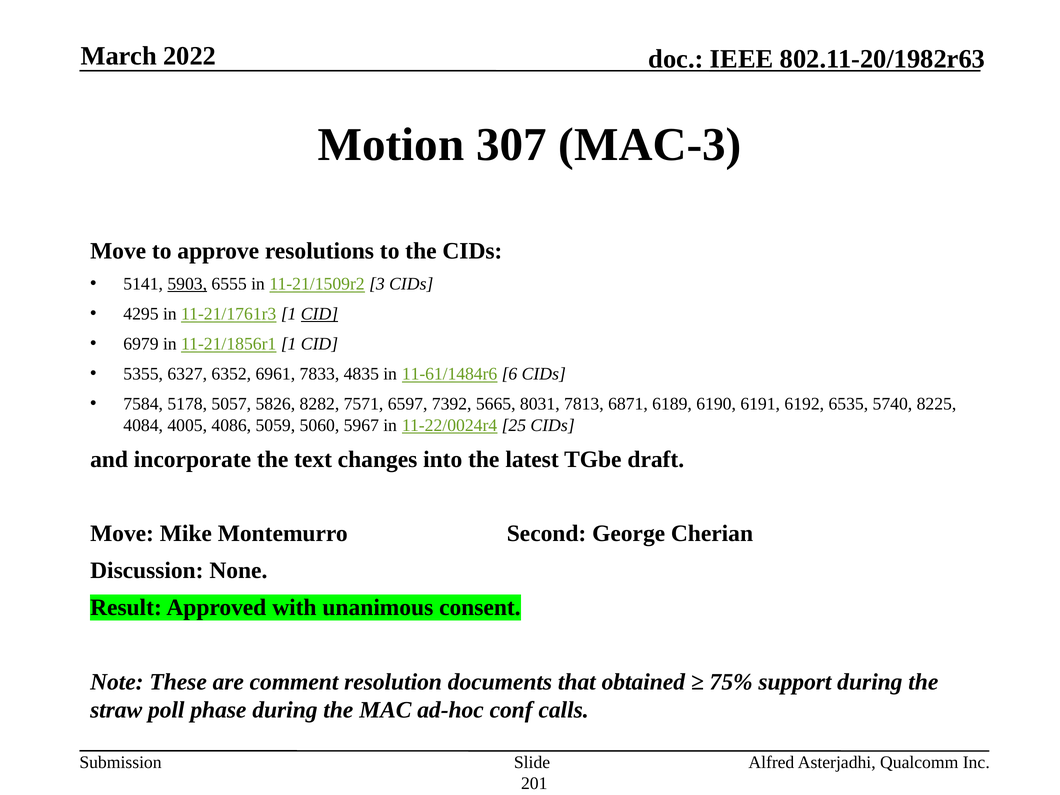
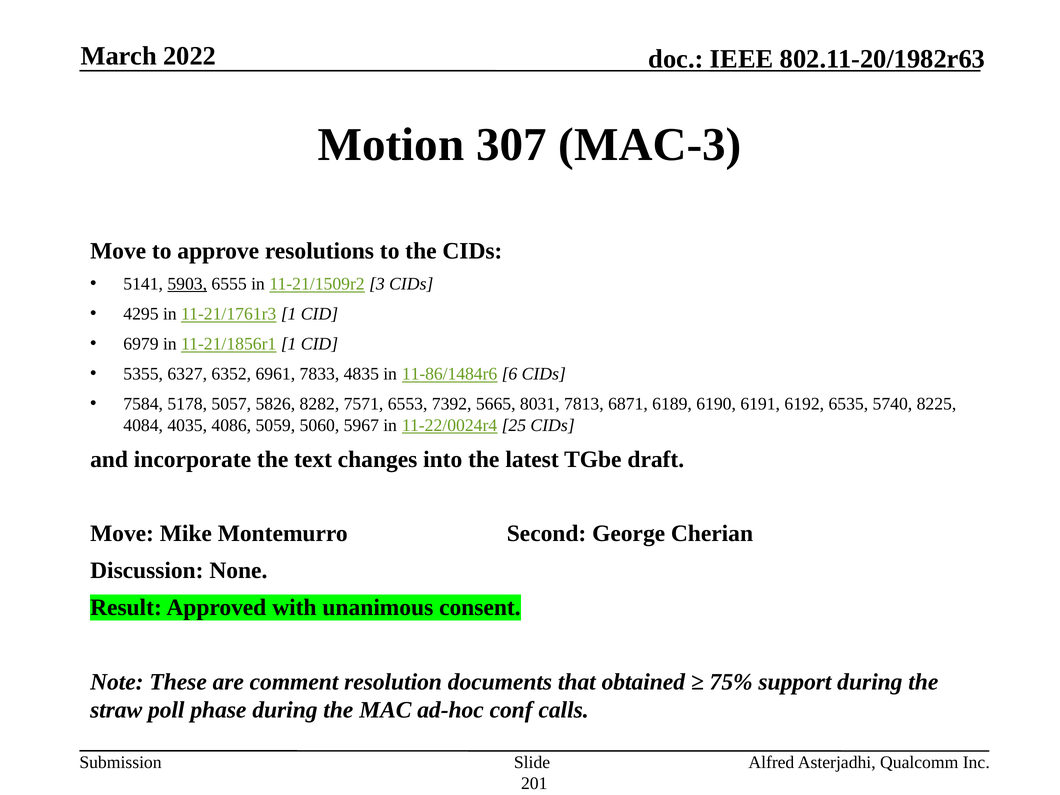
CID underline: present -> none (319, 314)
11-61/1484r6: 11-61/1484r6 -> 11-86/1484r6 (450, 374)
6597: 6597 -> 6553 (408, 404)
4005: 4005 -> 4035 (187, 425)
